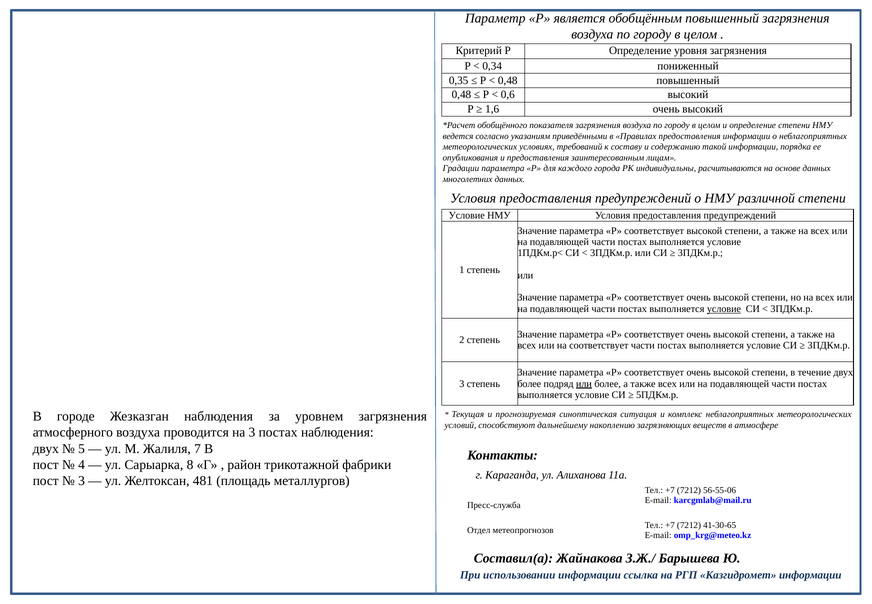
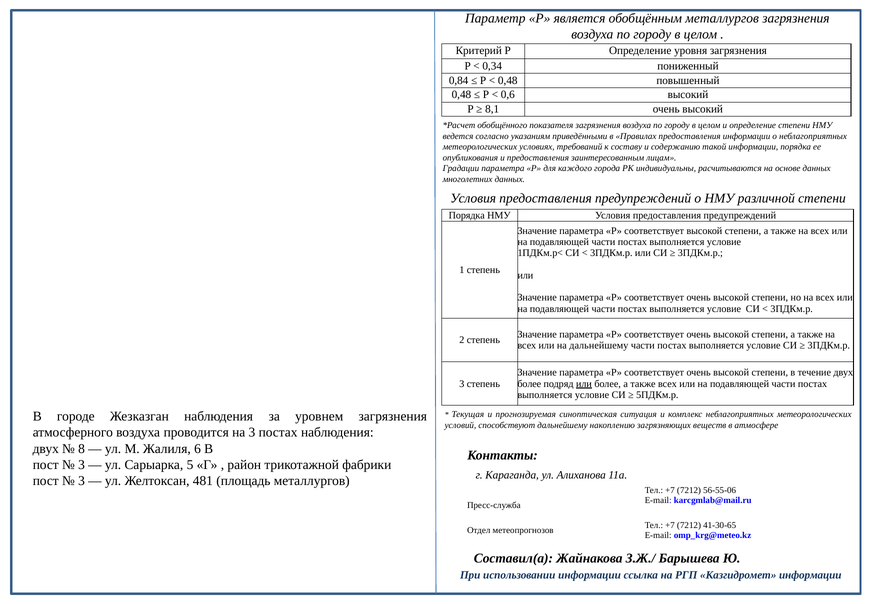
обобщённым повышенный: повышенный -> металлургов (722, 18)
0,35: 0,35 -> 0,84 (459, 80)
1,6: 1,6 -> 8,1 (492, 109)
Условие: Условие -> Порядка (467, 215)
условие underline: present -> none (724, 309)
на соответствует: соответствует -> дальнейшему (599, 345)
5: 5 -> 8 (82, 448)
7: 7 -> 6 (198, 448)
4: 4 -> 3 (82, 464)
8: 8 -> 5 (190, 464)
